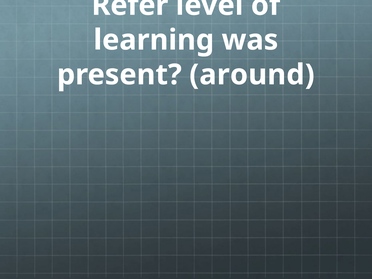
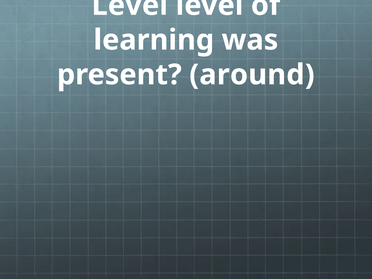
Refer: Refer -> Level (130, 5)
